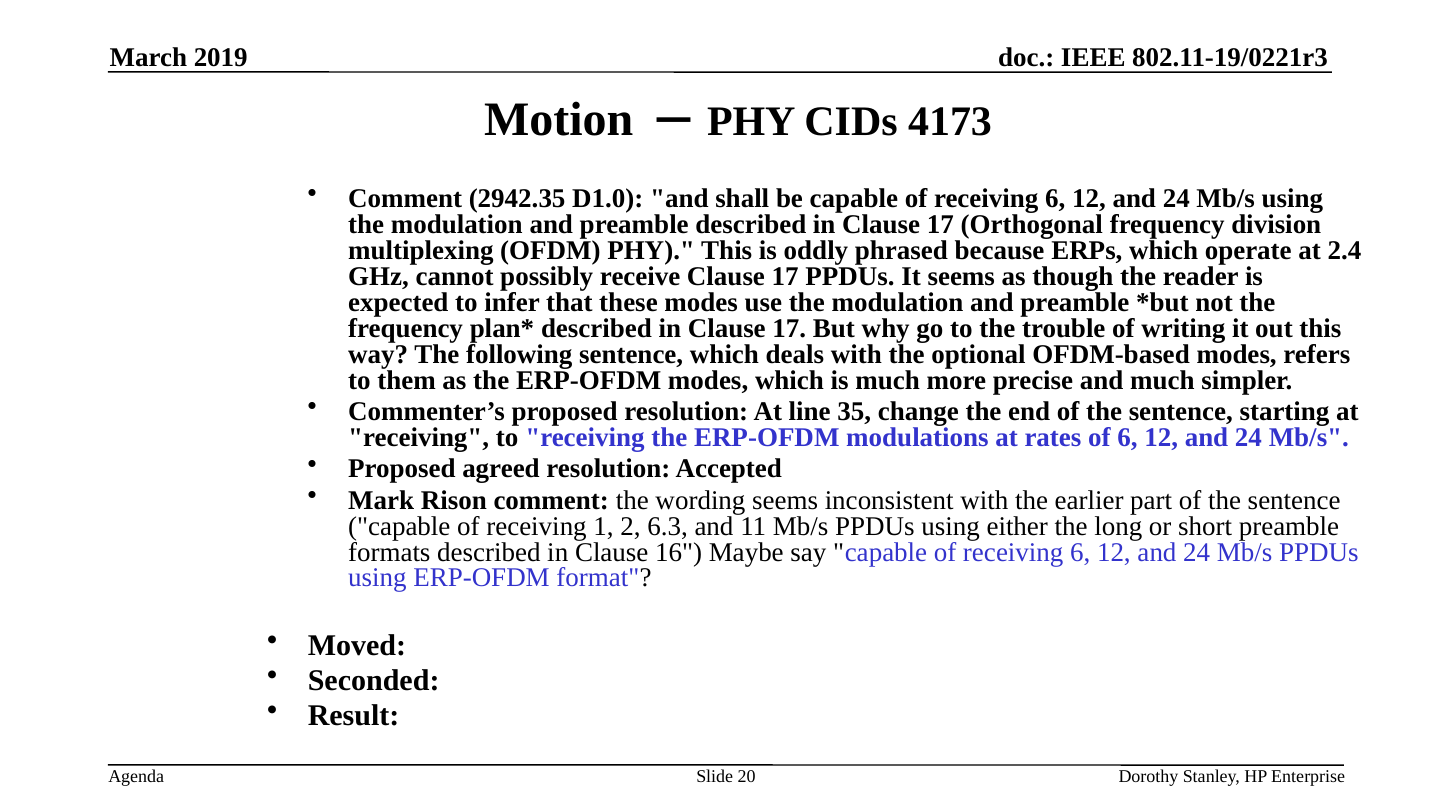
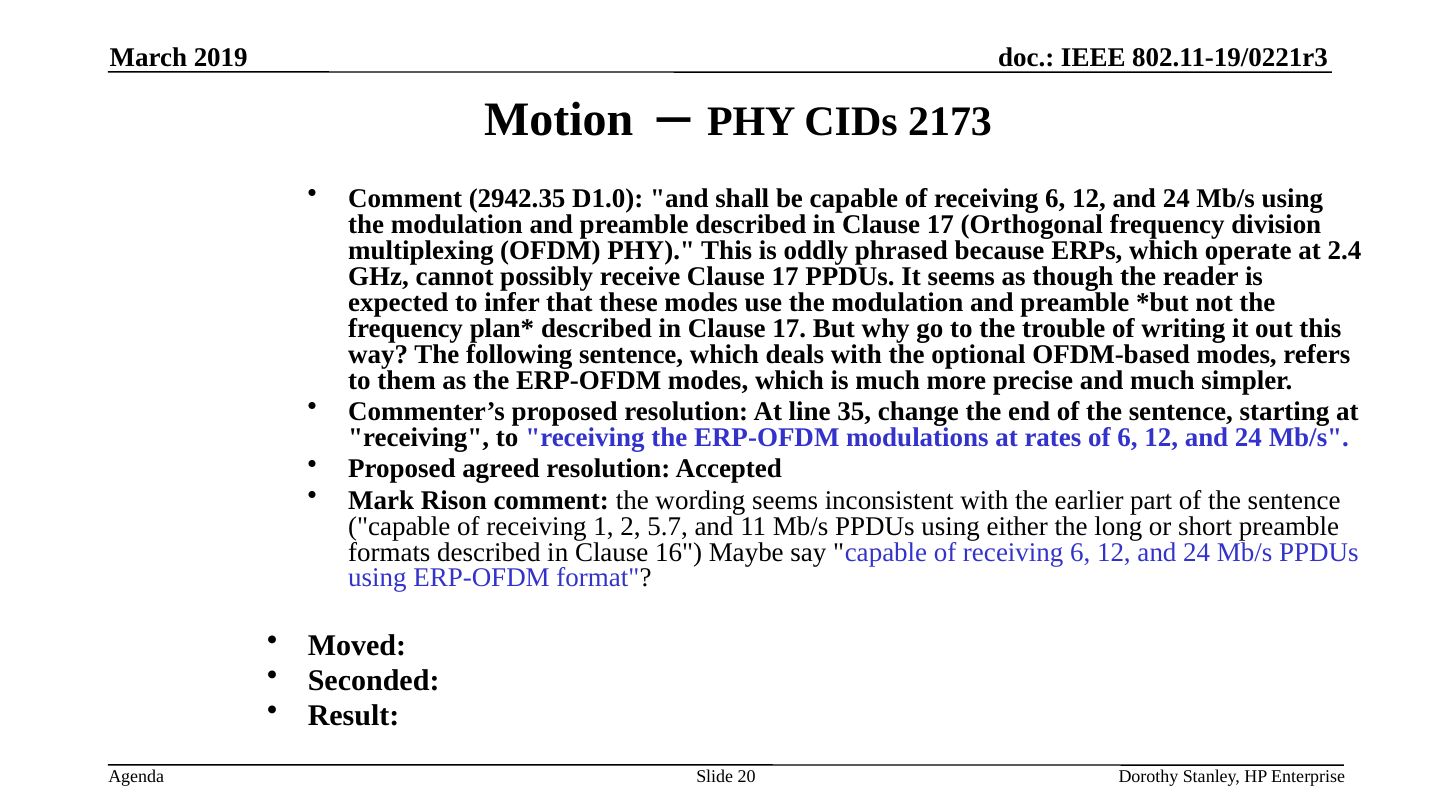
4173: 4173 -> 2173 (950, 122)
6.3: 6.3 -> 5.7 (668, 526)
